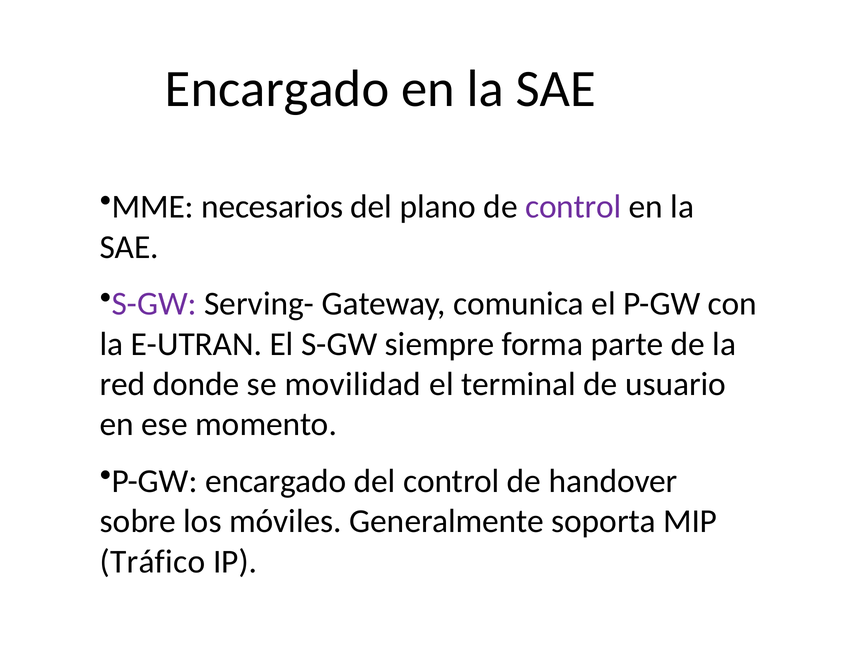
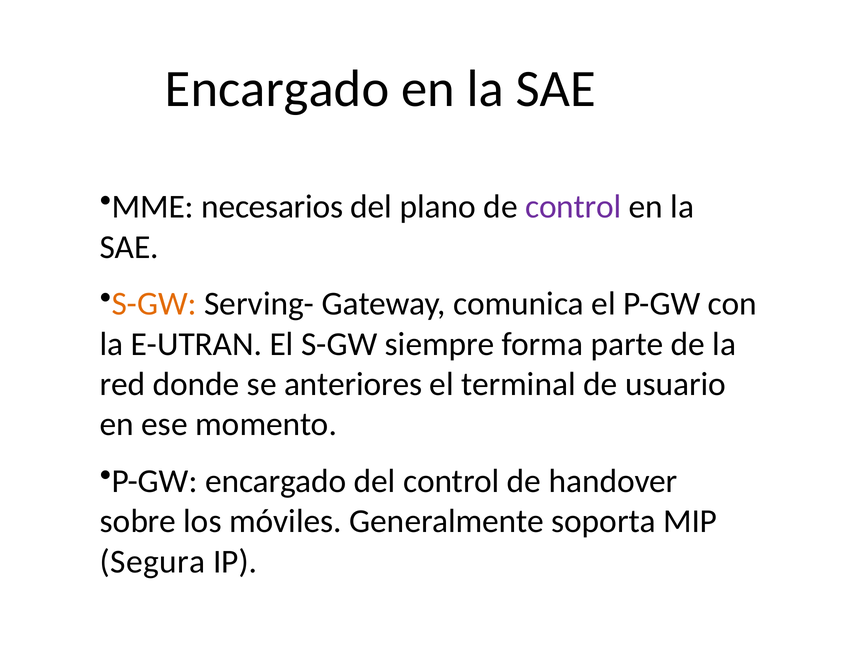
S-GW colour: purple -> orange (154, 304)
movilidad: movilidad -> anteriores (353, 384)
Tráfico: Tráfico -> Segura (153, 562)
